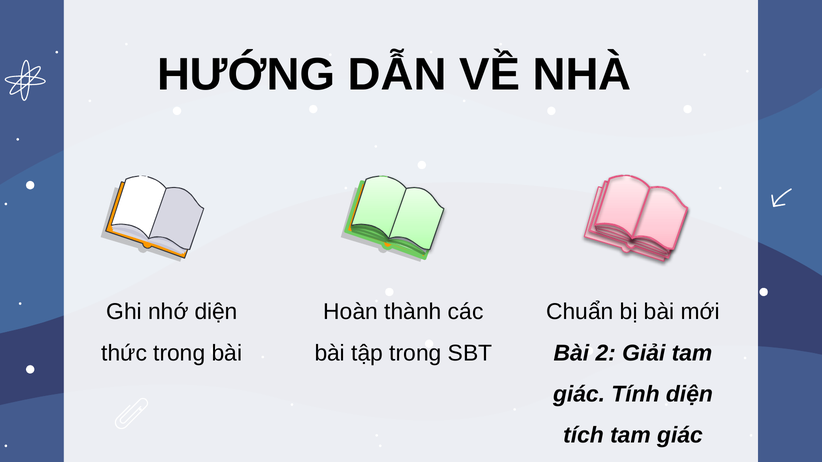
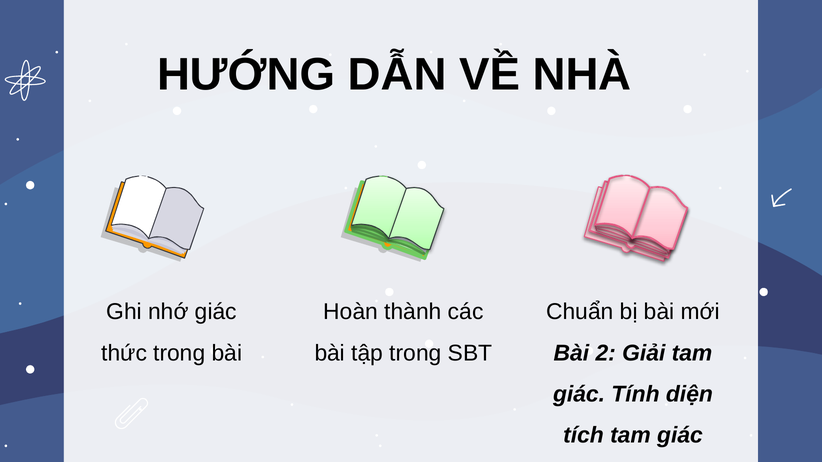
nhớ diện: diện -> giác (216, 312)
